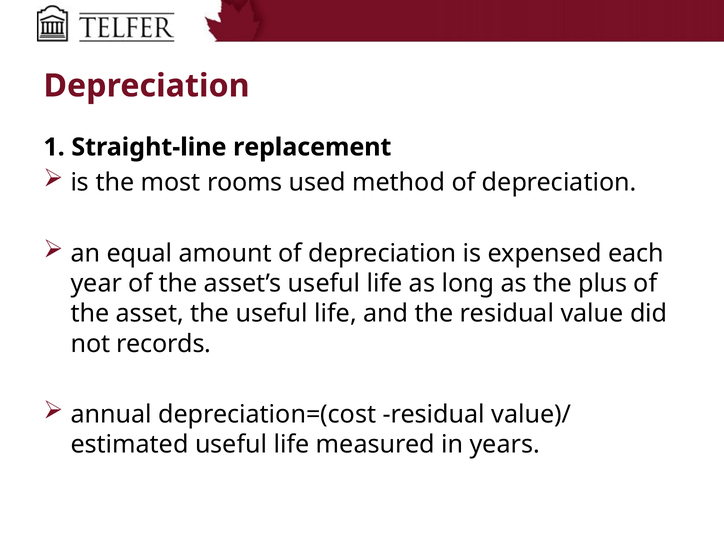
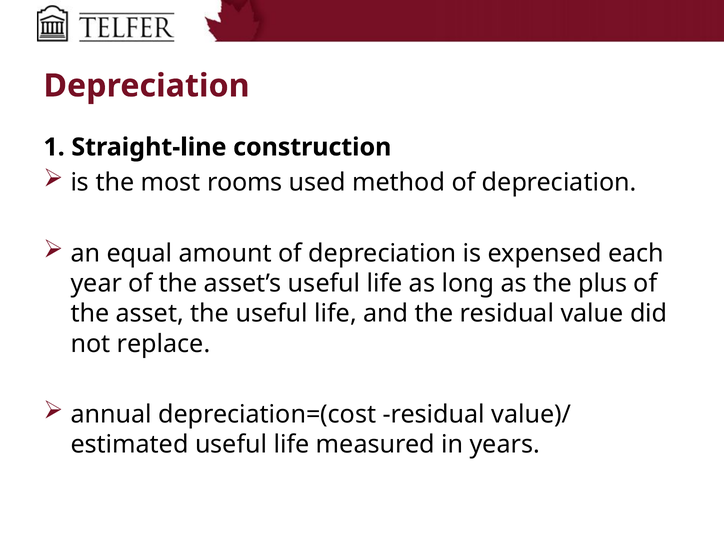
replacement: replacement -> construction (312, 147)
records: records -> replace (164, 344)
